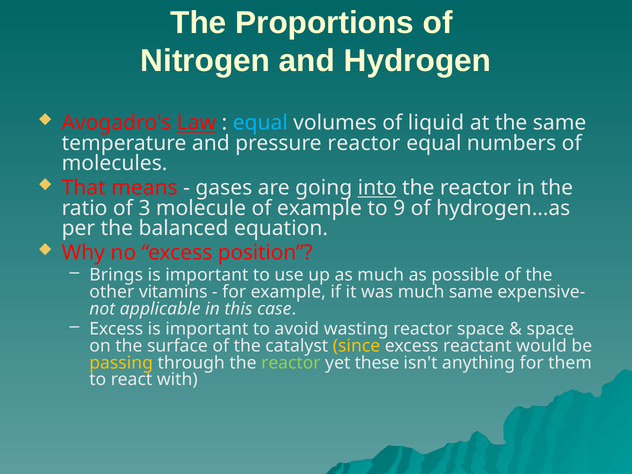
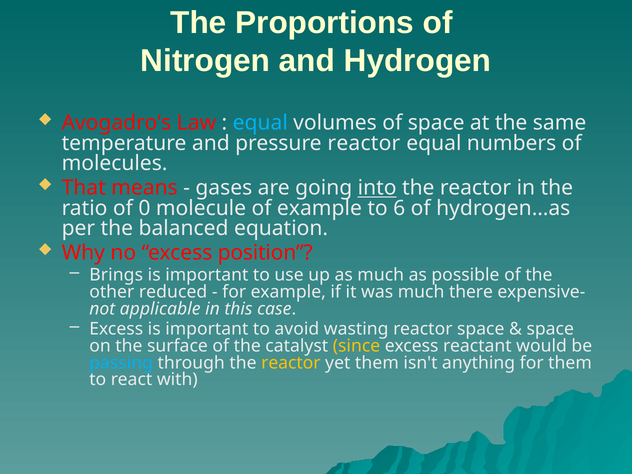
Law underline: present -> none (196, 123)
of liquid: liquid -> space (436, 123)
3: 3 -> 0 (144, 208)
9: 9 -> 6 (399, 208)
vitamins: vitamins -> reduced (173, 292)
much same: same -> there (471, 292)
passing colour: yellow -> light blue (121, 363)
reactor colour: light green -> yellow (291, 363)
yet these: these -> them (377, 363)
